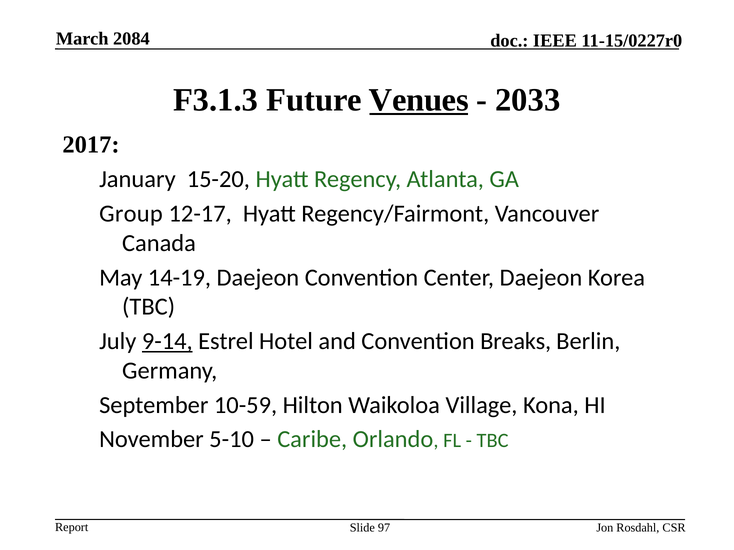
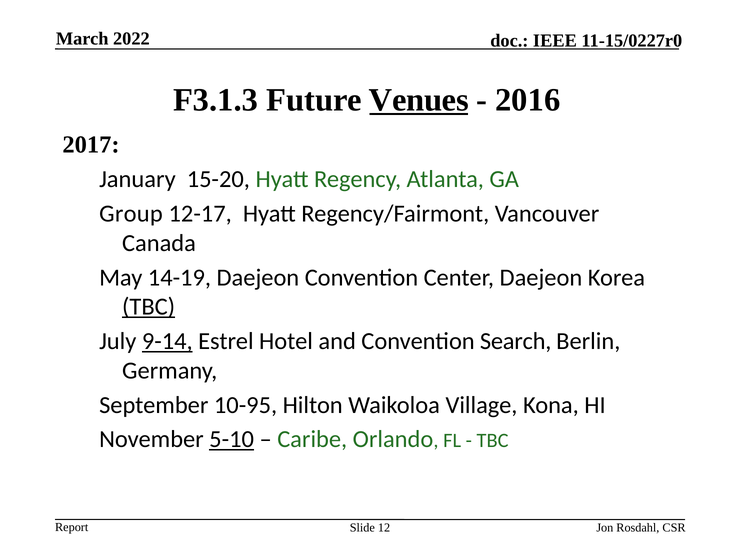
2084: 2084 -> 2022 (131, 39)
2033: 2033 -> 2016 (528, 100)
TBC underline: none -> present (149, 307)
Breaks: Breaks -> Search (516, 342)
10-59: 10-59 -> 10-95 (246, 405)
5-10 underline: none -> present (232, 440)
97: 97 -> 12 (384, 528)
